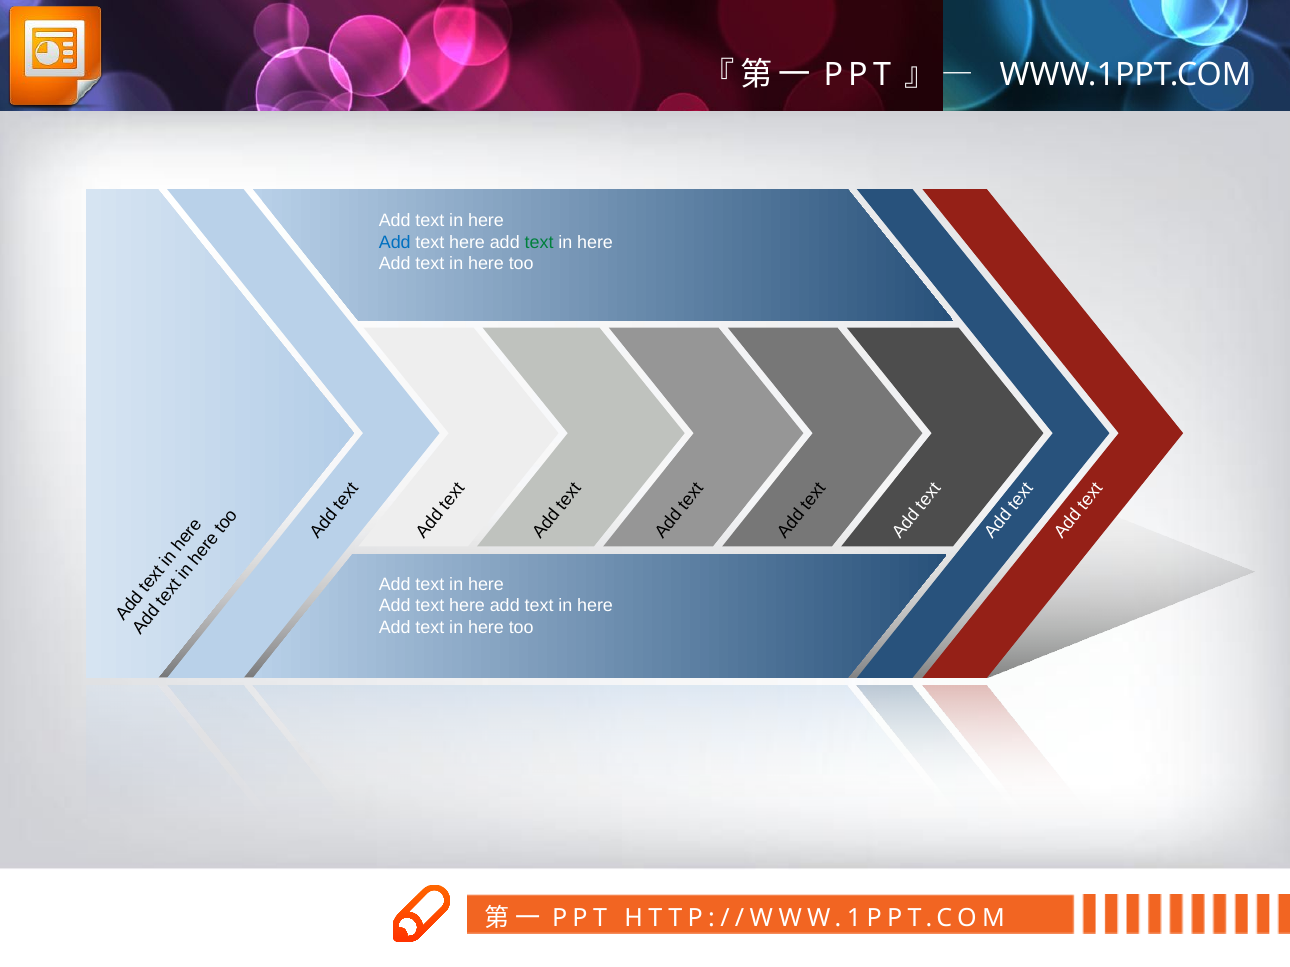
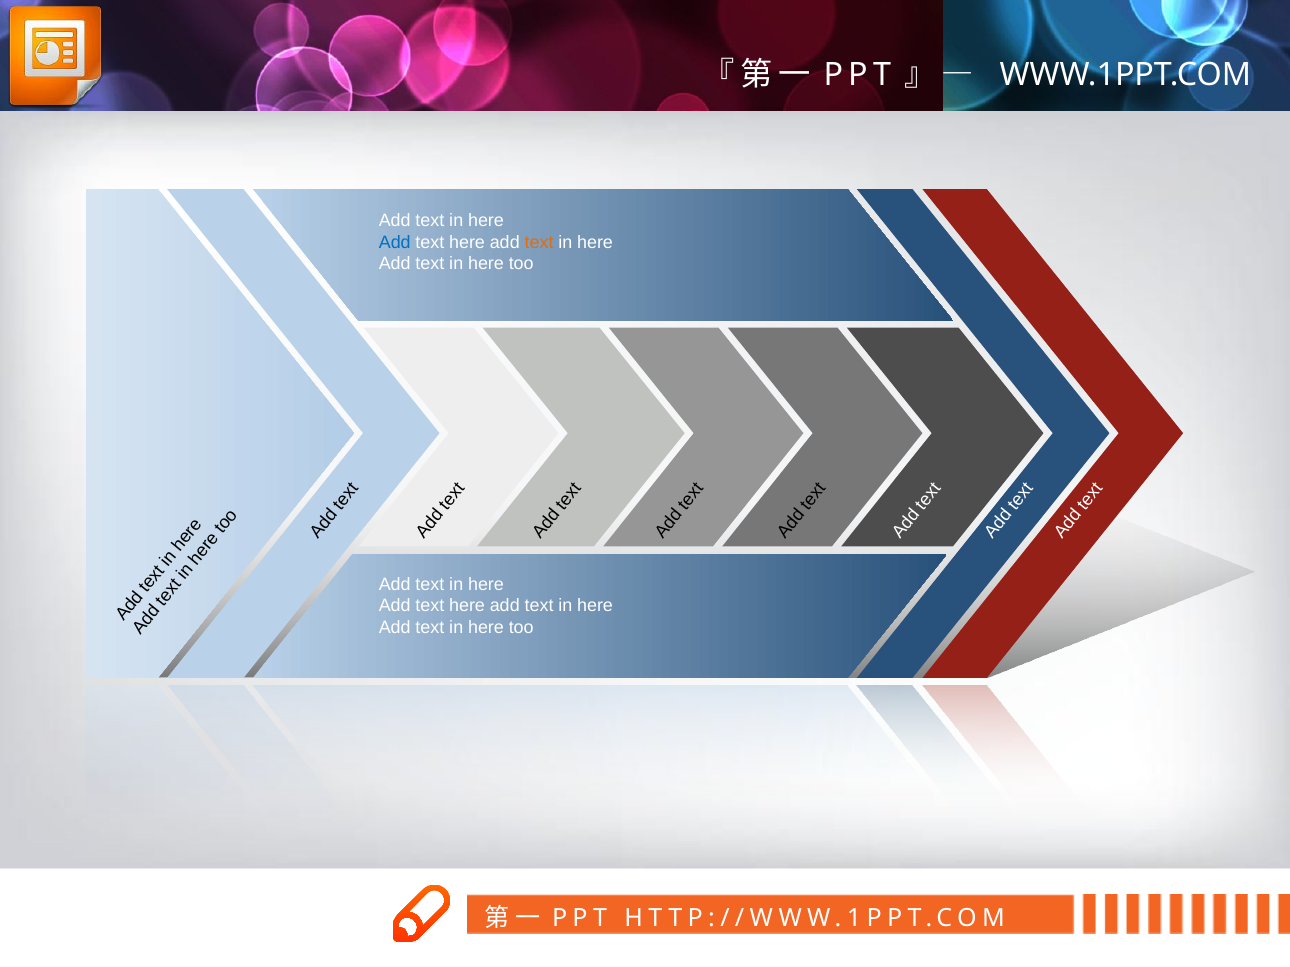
text colour: green -> orange (539, 242)
